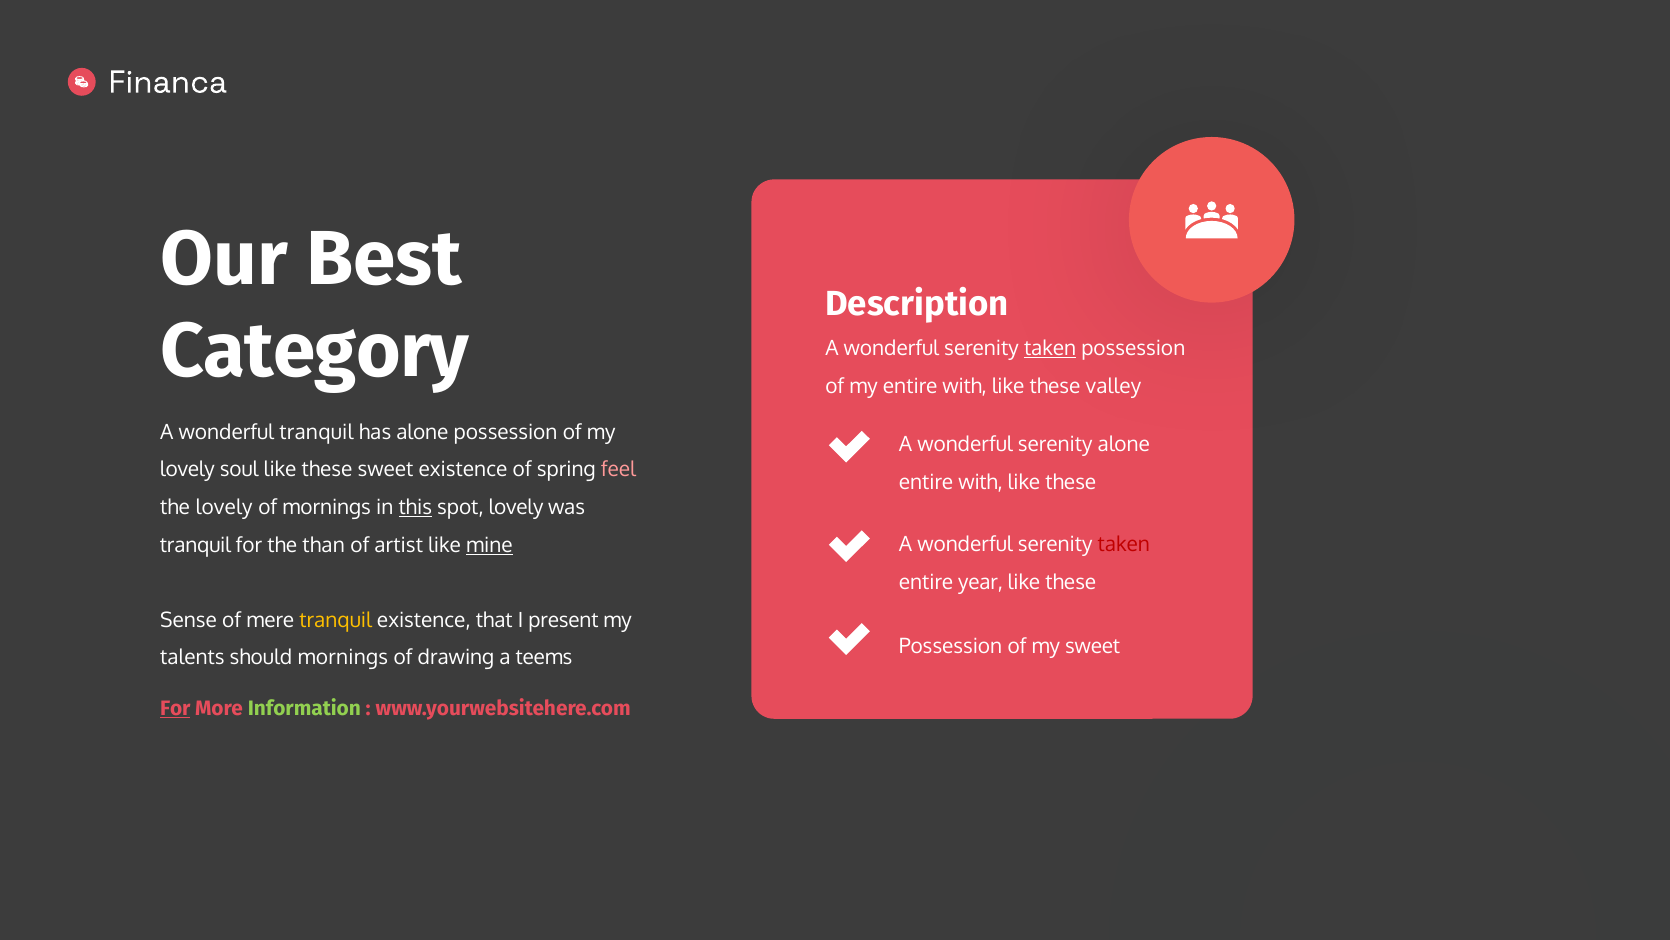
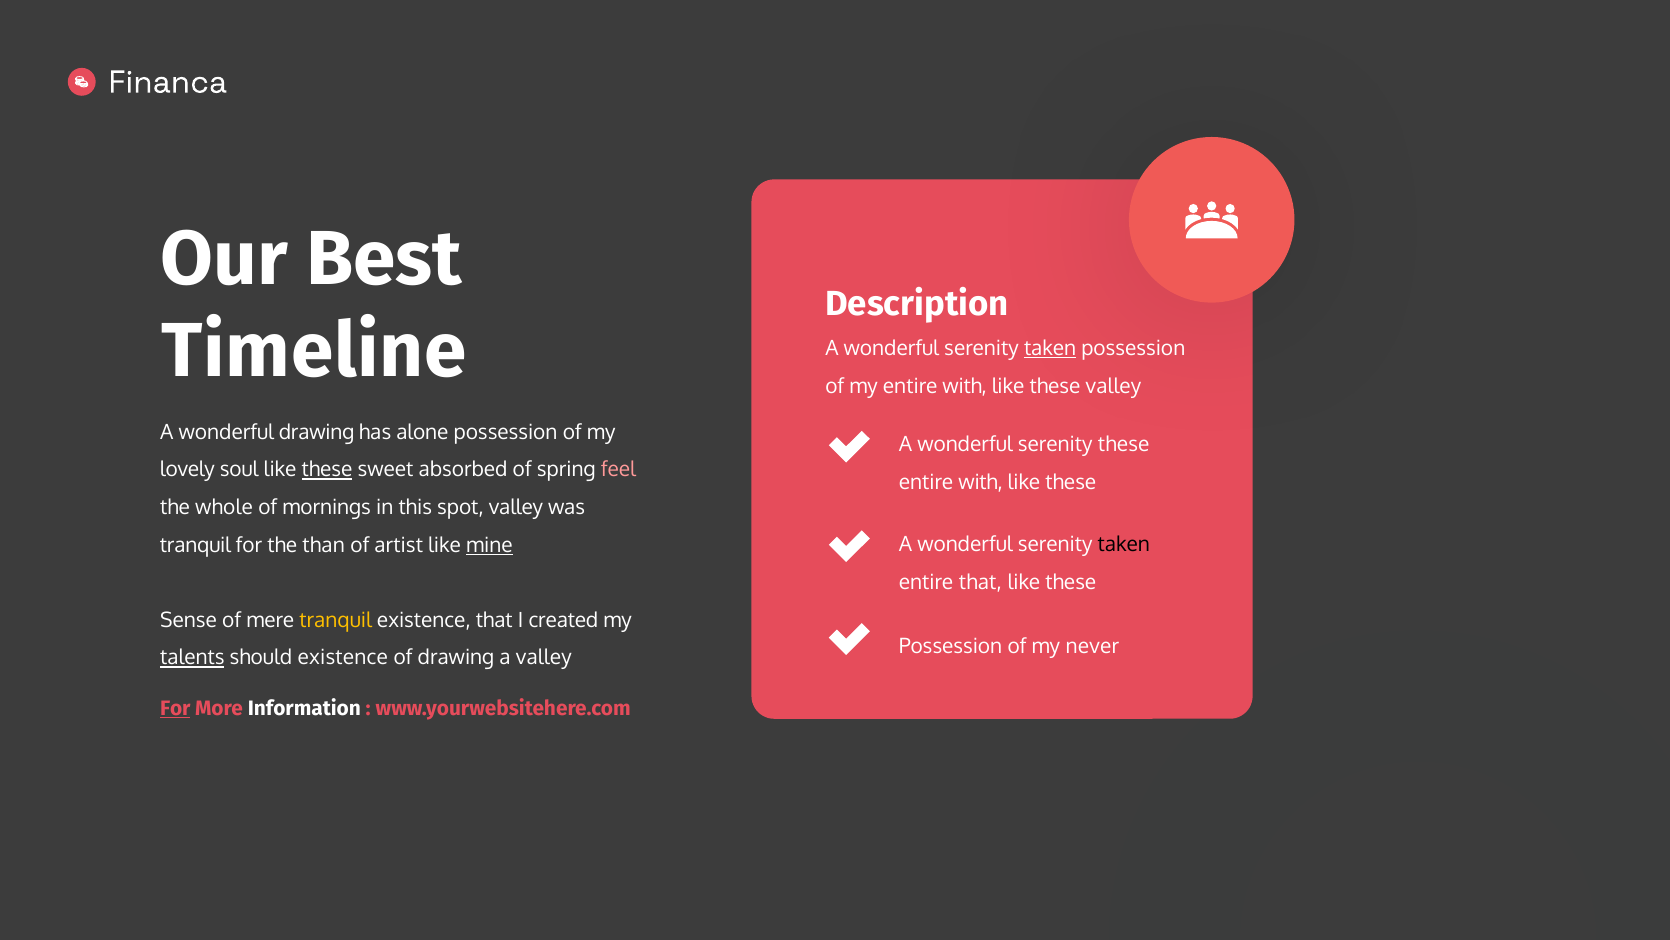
Category: Category -> Timeline (314, 351)
wonderful tranquil: tranquil -> drawing (317, 432)
serenity alone: alone -> these (1124, 445)
these underline: none -> present (327, 470)
sweet existence: existence -> absorbed (463, 470)
the lovely: lovely -> whole (224, 507)
this underline: present -> none (415, 507)
spot lovely: lovely -> valley (516, 507)
taken colour: red -> black (1124, 544)
entire year: year -> that (980, 582)
present: present -> created (563, 620)
my sweet: sweet -> never (1092, 646)
talents underline: none -> present (192, 658)
should mornings: mornings -> existence (343, 658)
a teems: teems -> valley (544, 658)
Information colour: light green -> white (304, 708)
